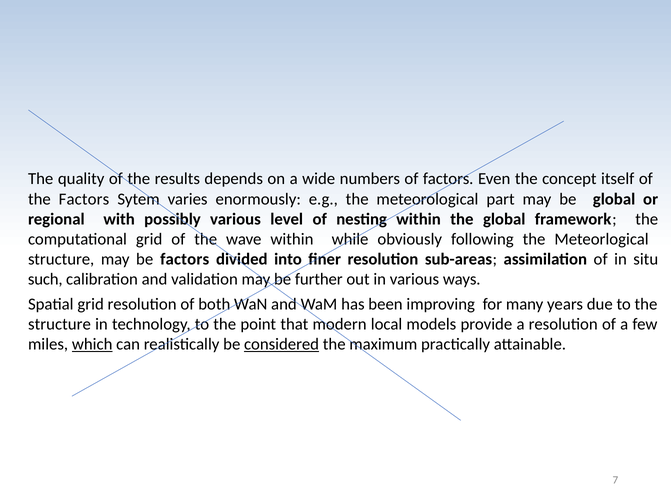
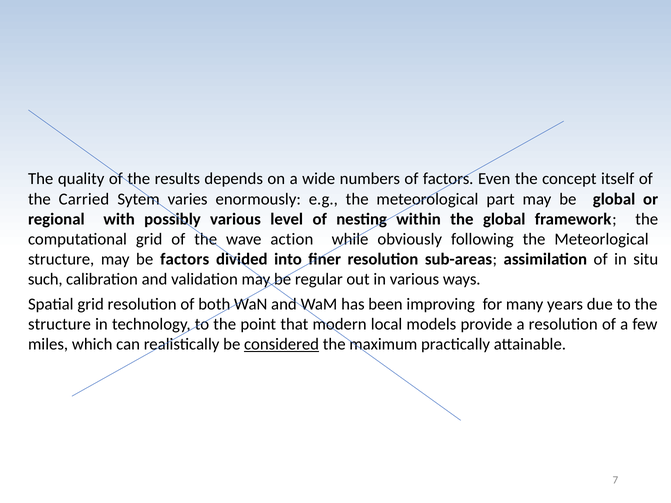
the Factors: Factors -> Carried (84, 199)
wave within: within -> action (292, 239)
further: further -> regular (319, 280)
which underline: present -> none (92, 345)
